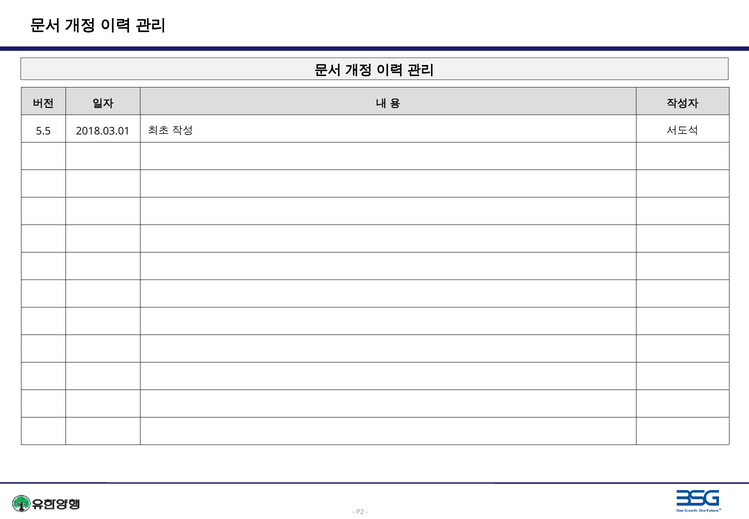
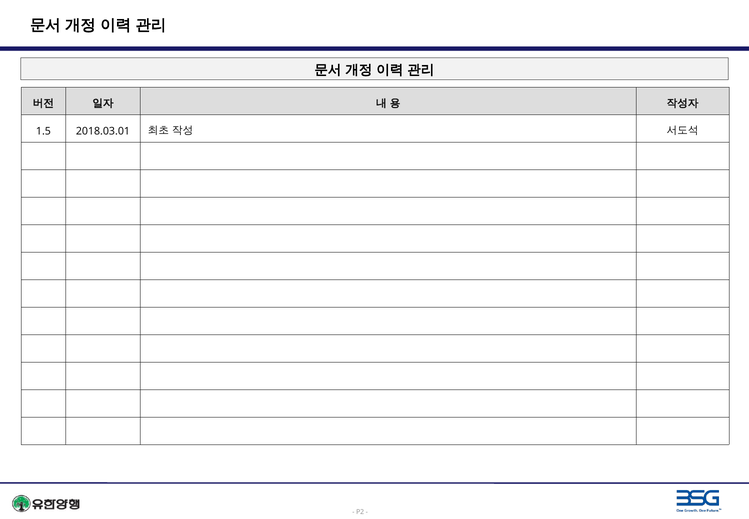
5.5: 5.5 -> 1.5 (43, 131)
